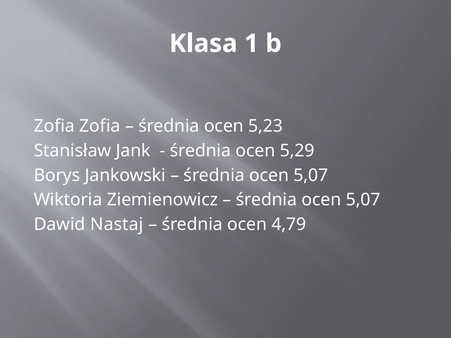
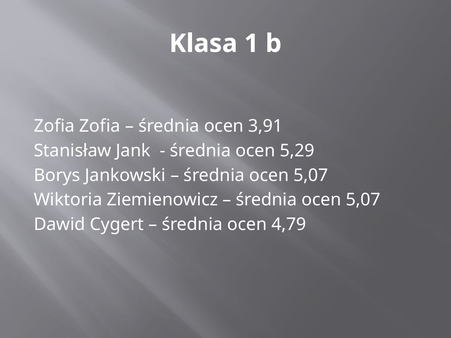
5,23: 5,23 -> 3,91 (266, 126)
Nastaj: Nastaj -> Cygert (117, 225)
